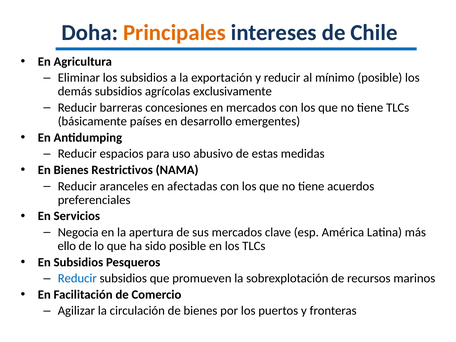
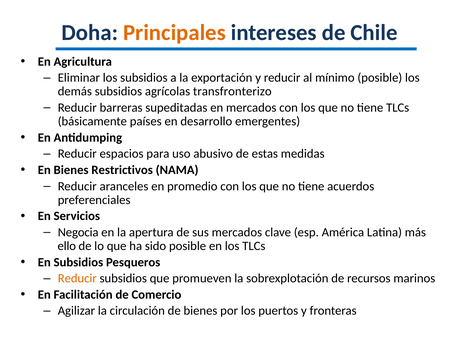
exclusivamente: exclusivamente -> transfronterizo (232, 91)
concesiones: concesiones -> supeditadas (176, 108)
afectadas: afectadas -> promedio (192, 186)
Reducir colour: blue -> orange (77, 278)
